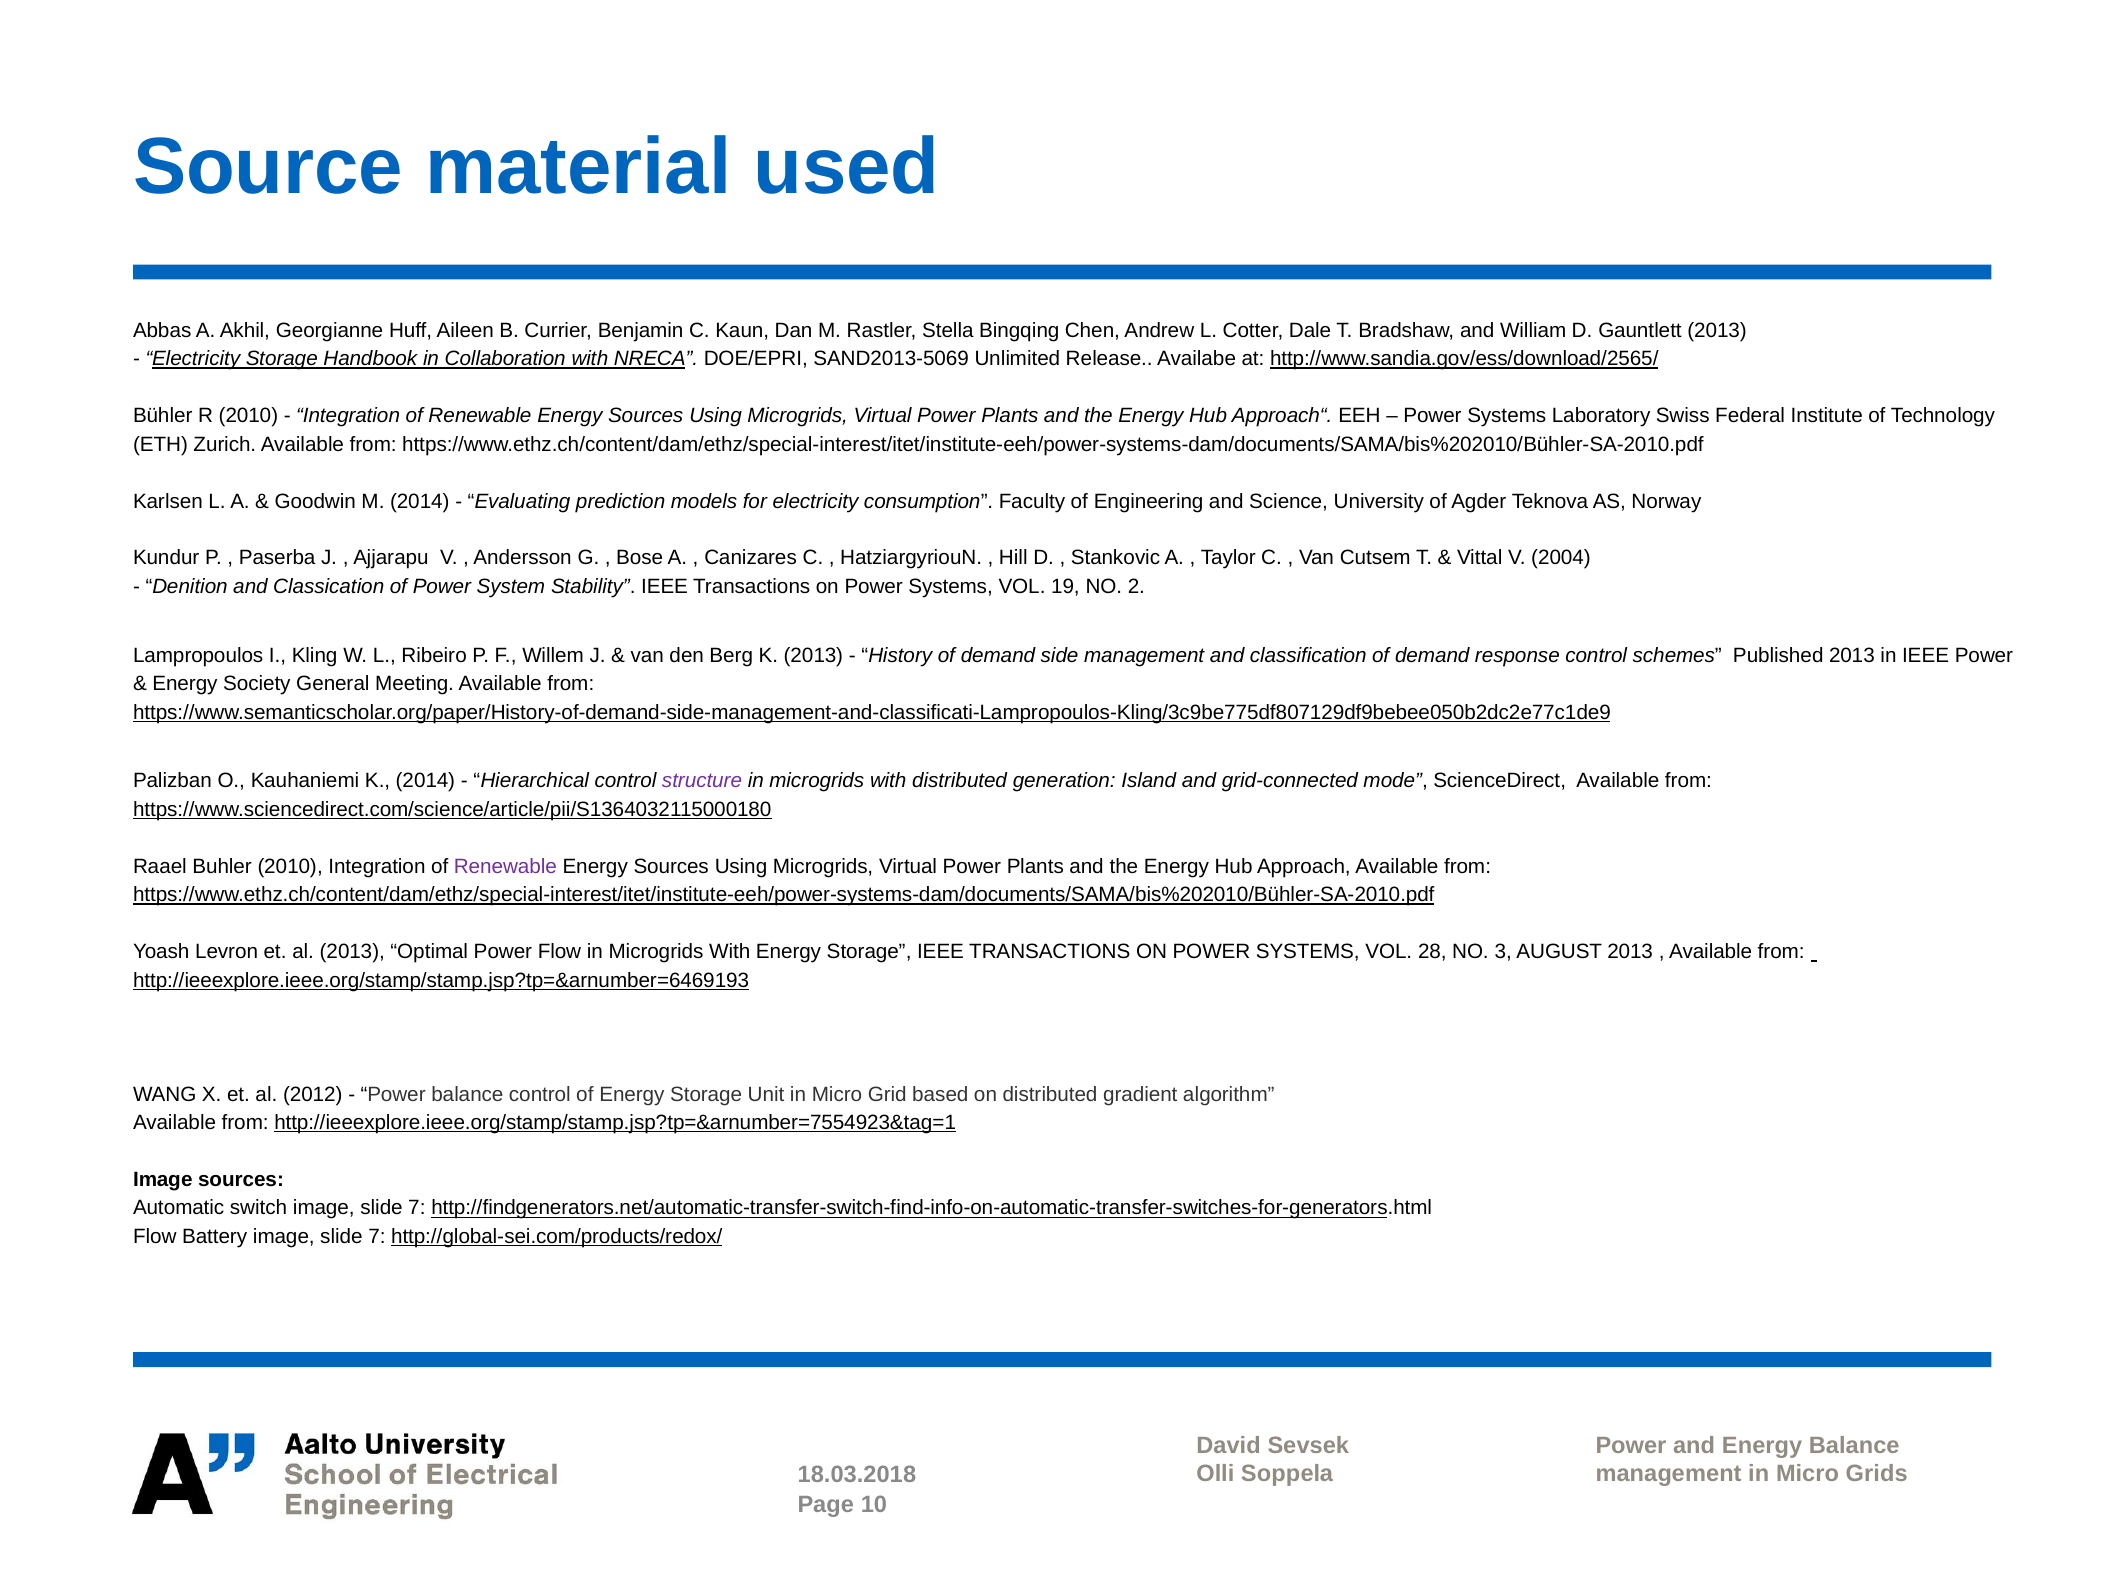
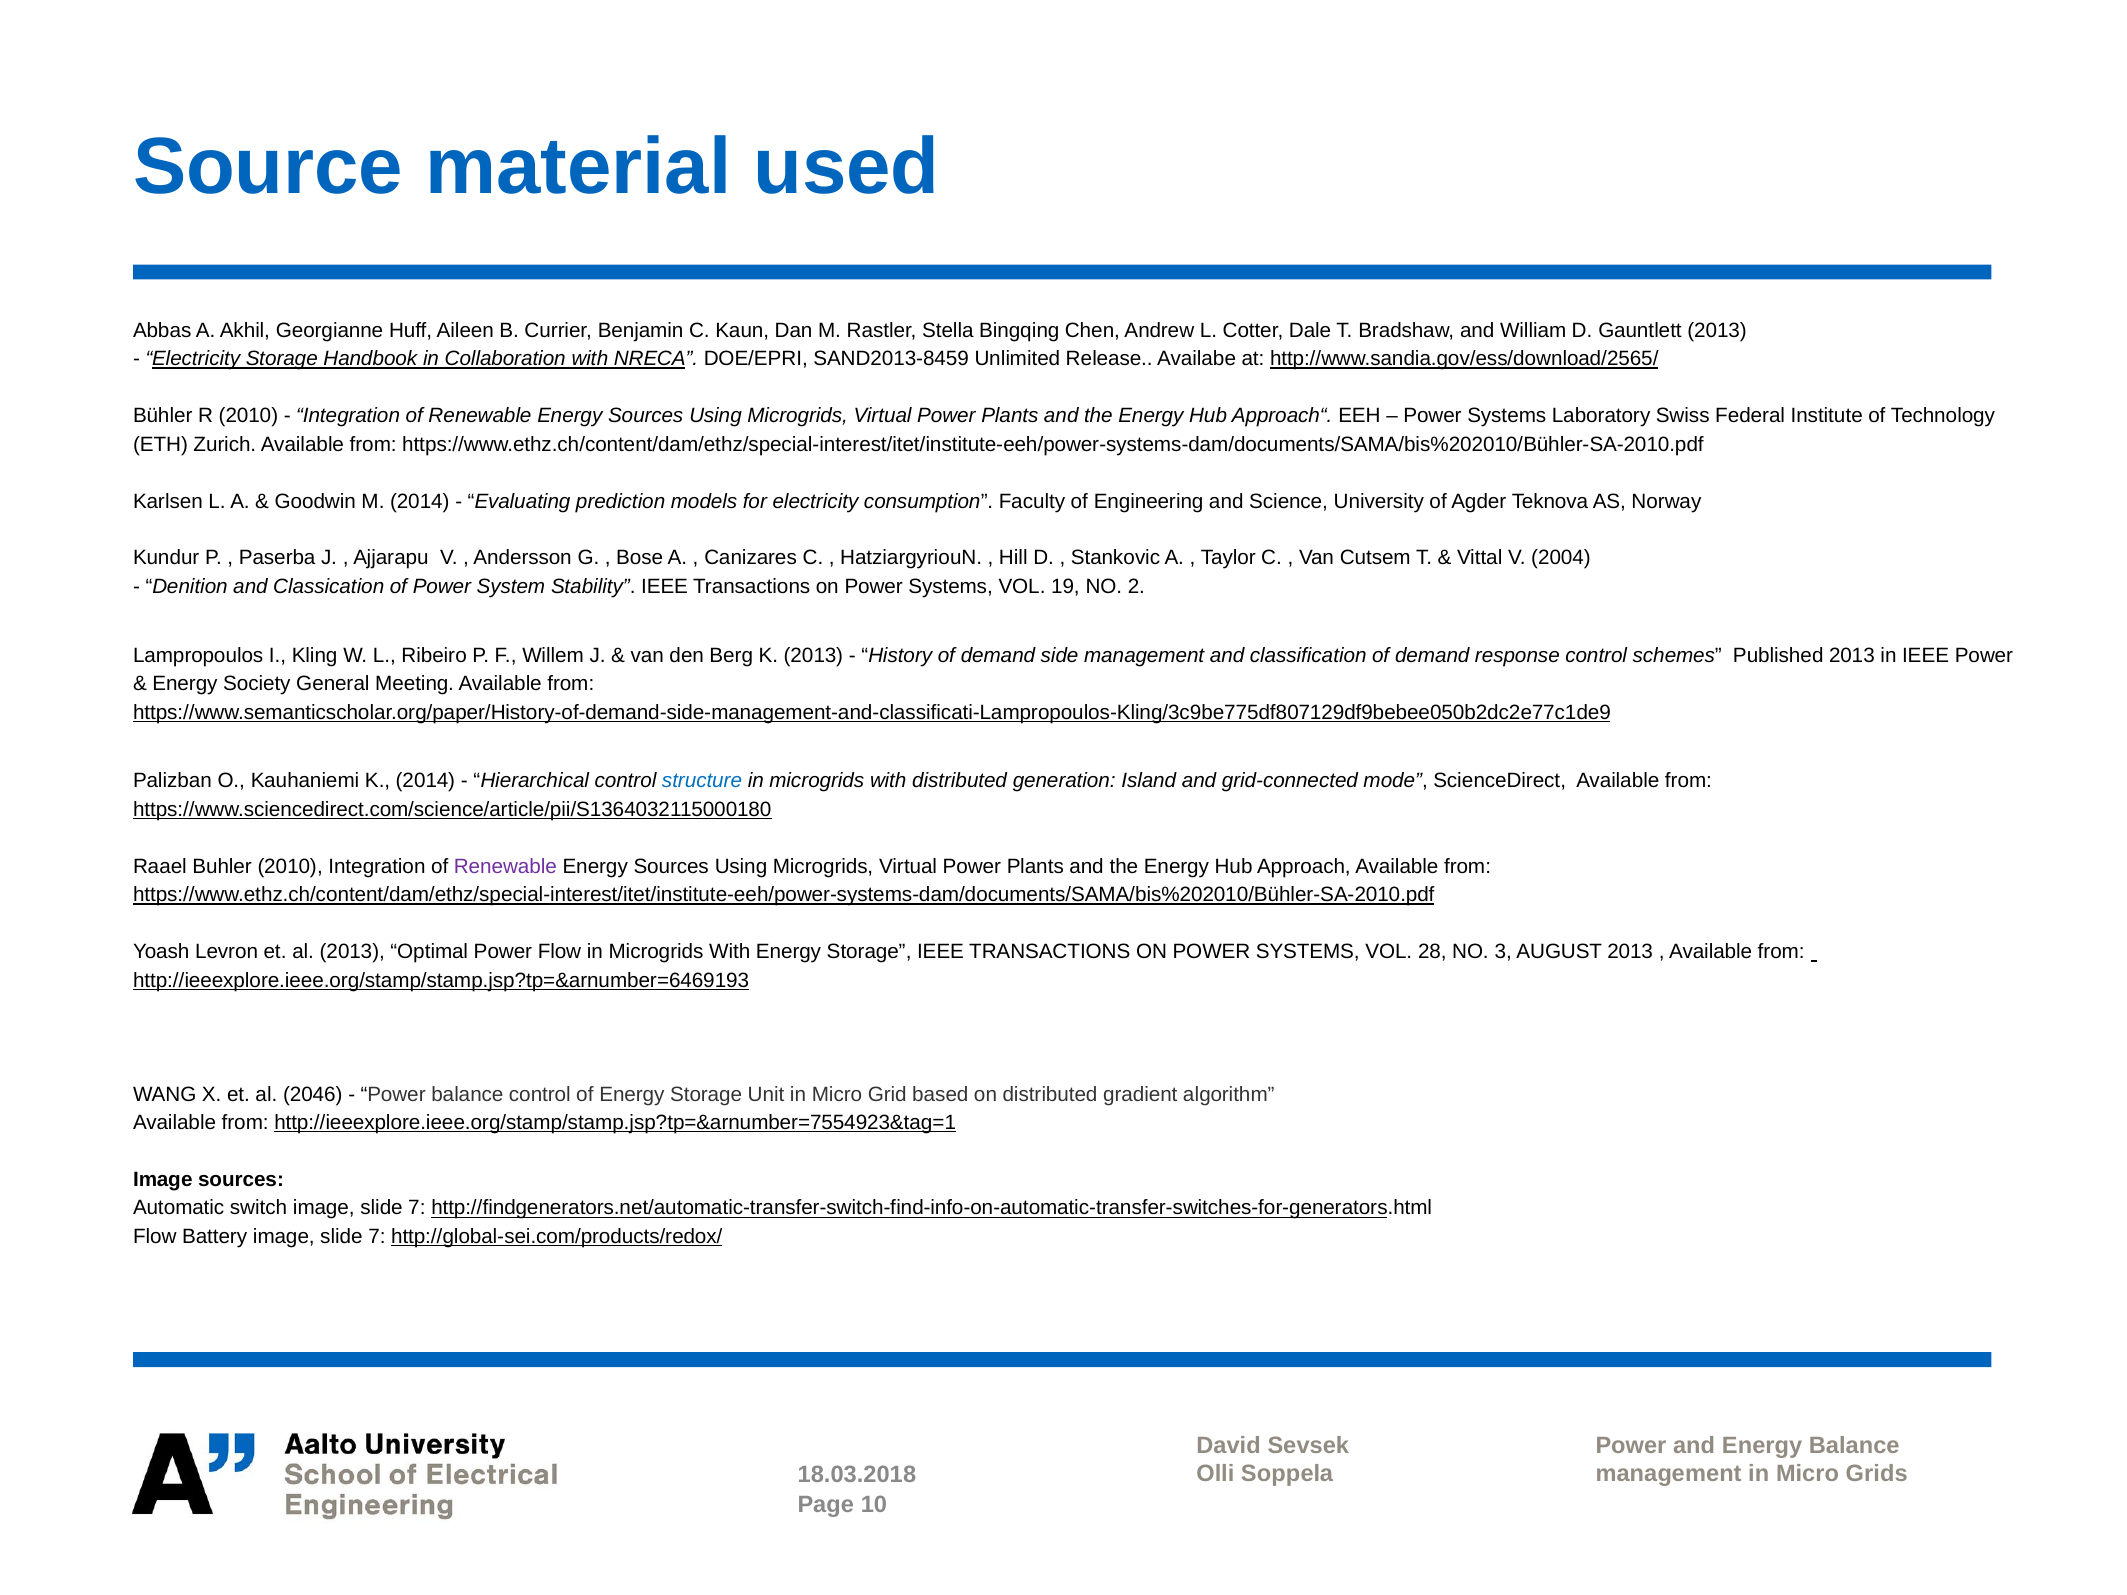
SAND2013-5069: SAND2013-5069 -> SAND2013-8459 (891, 359)
structure colour: purple -> blue (702, 781)
2012: 2012 -> 2046 (313, 1094)
